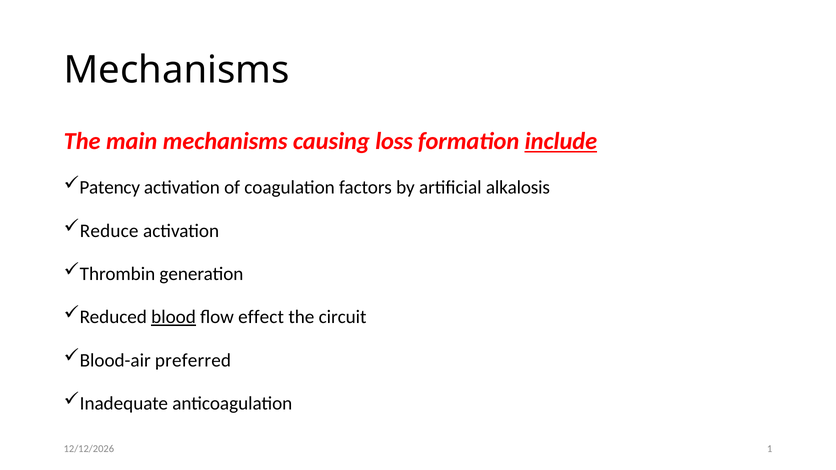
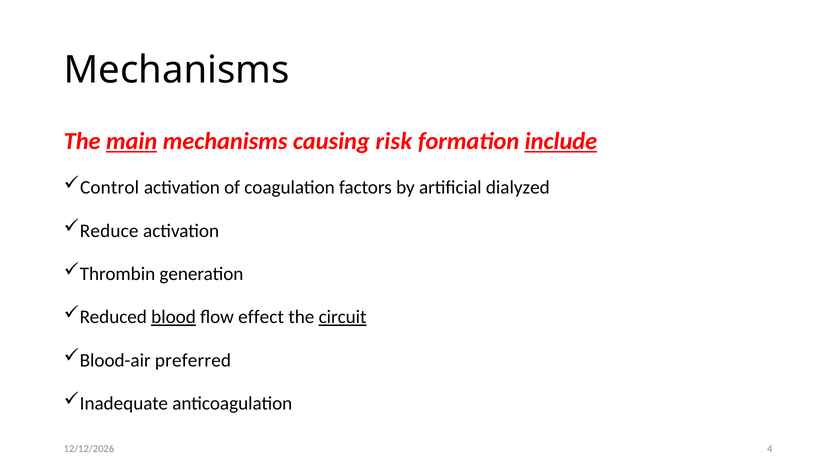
main underline: none -> present (132, 141)
loss: loss -> risk (394, 141)
Patency: Patency -> Control (110, 188)
alkalosis: alkalosis -> dialyzed (518, 188)
circuit underline: none -> present (343, 317)
1: 1 -> 4 (770, 449)
